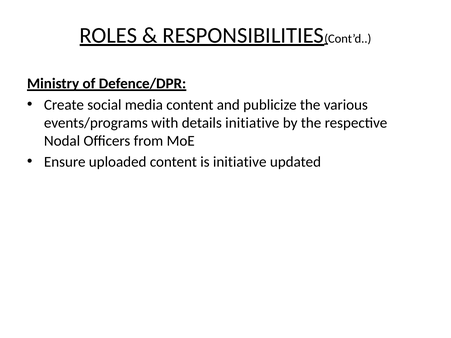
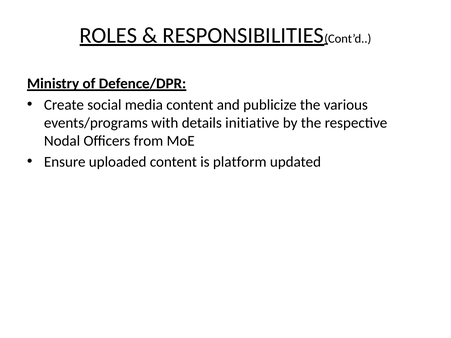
is initiative: initiative -> platform (240, 162)
